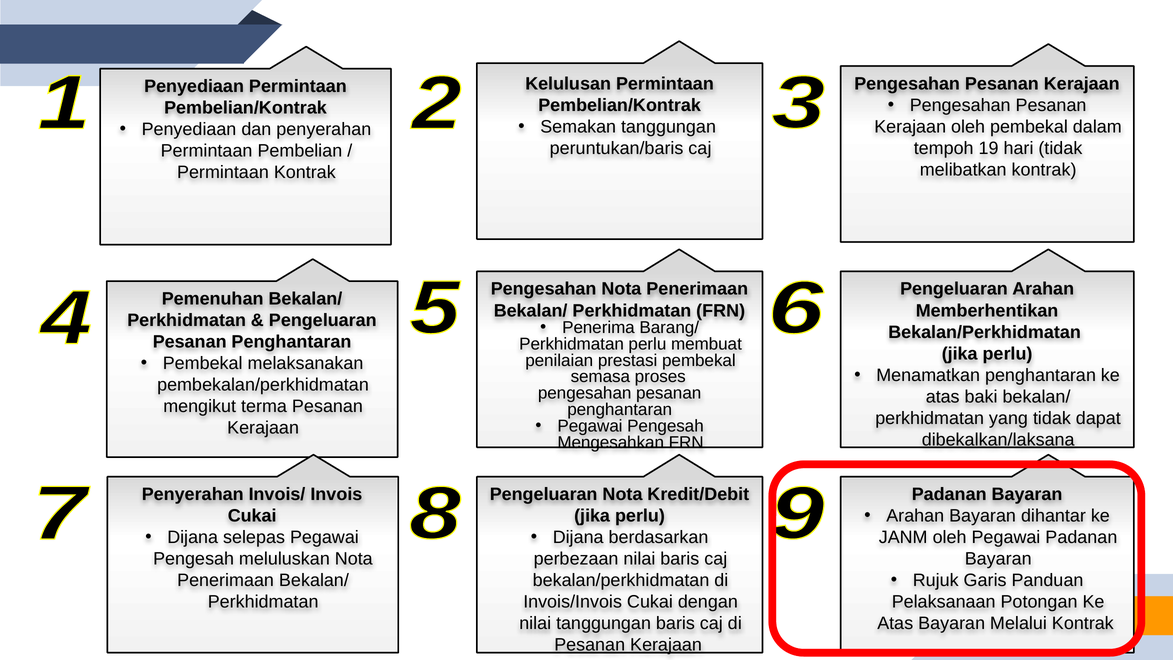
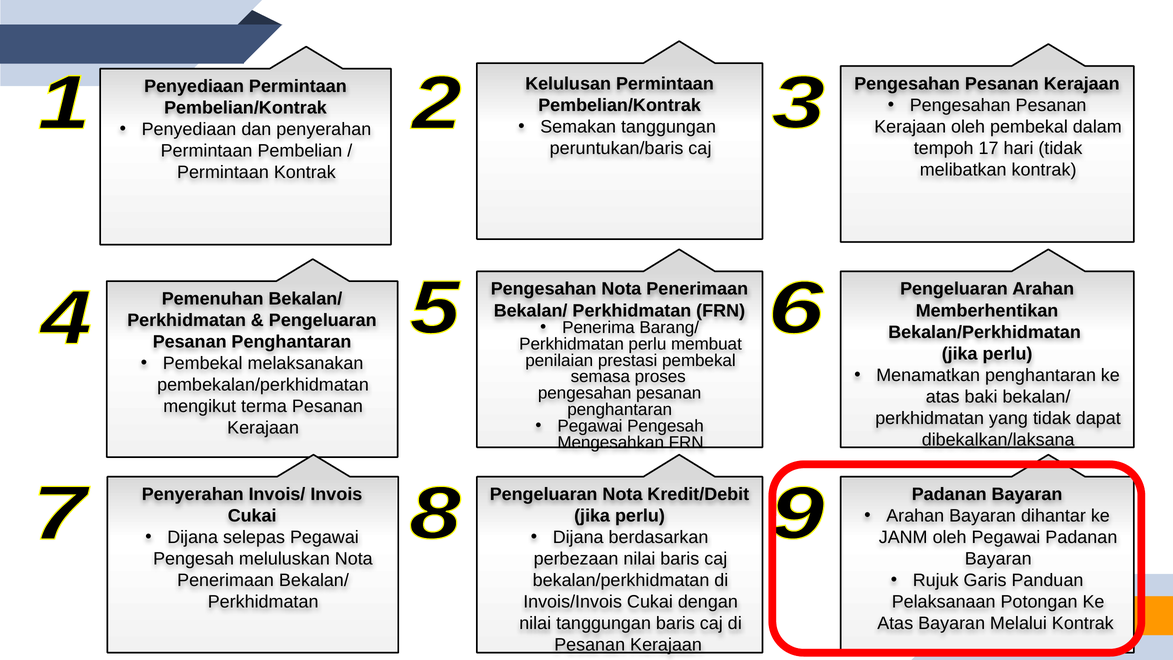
19: 19 -> 17 (989, 148)
